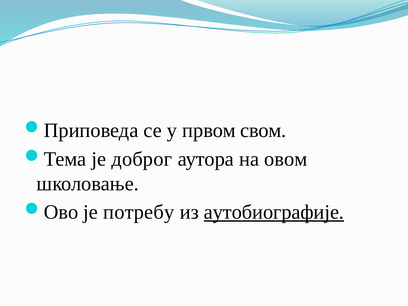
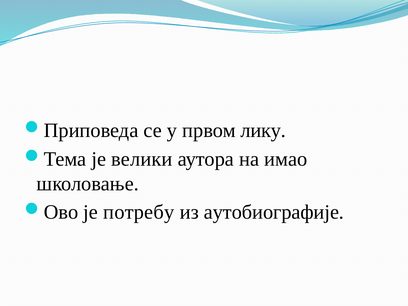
свом: свом -> лику (263, 131)
доброг: доброг -> велики (142, 159)
овом: овом -> имао (286, 159)
аутобиографије underline: present -> none (274, 212)
